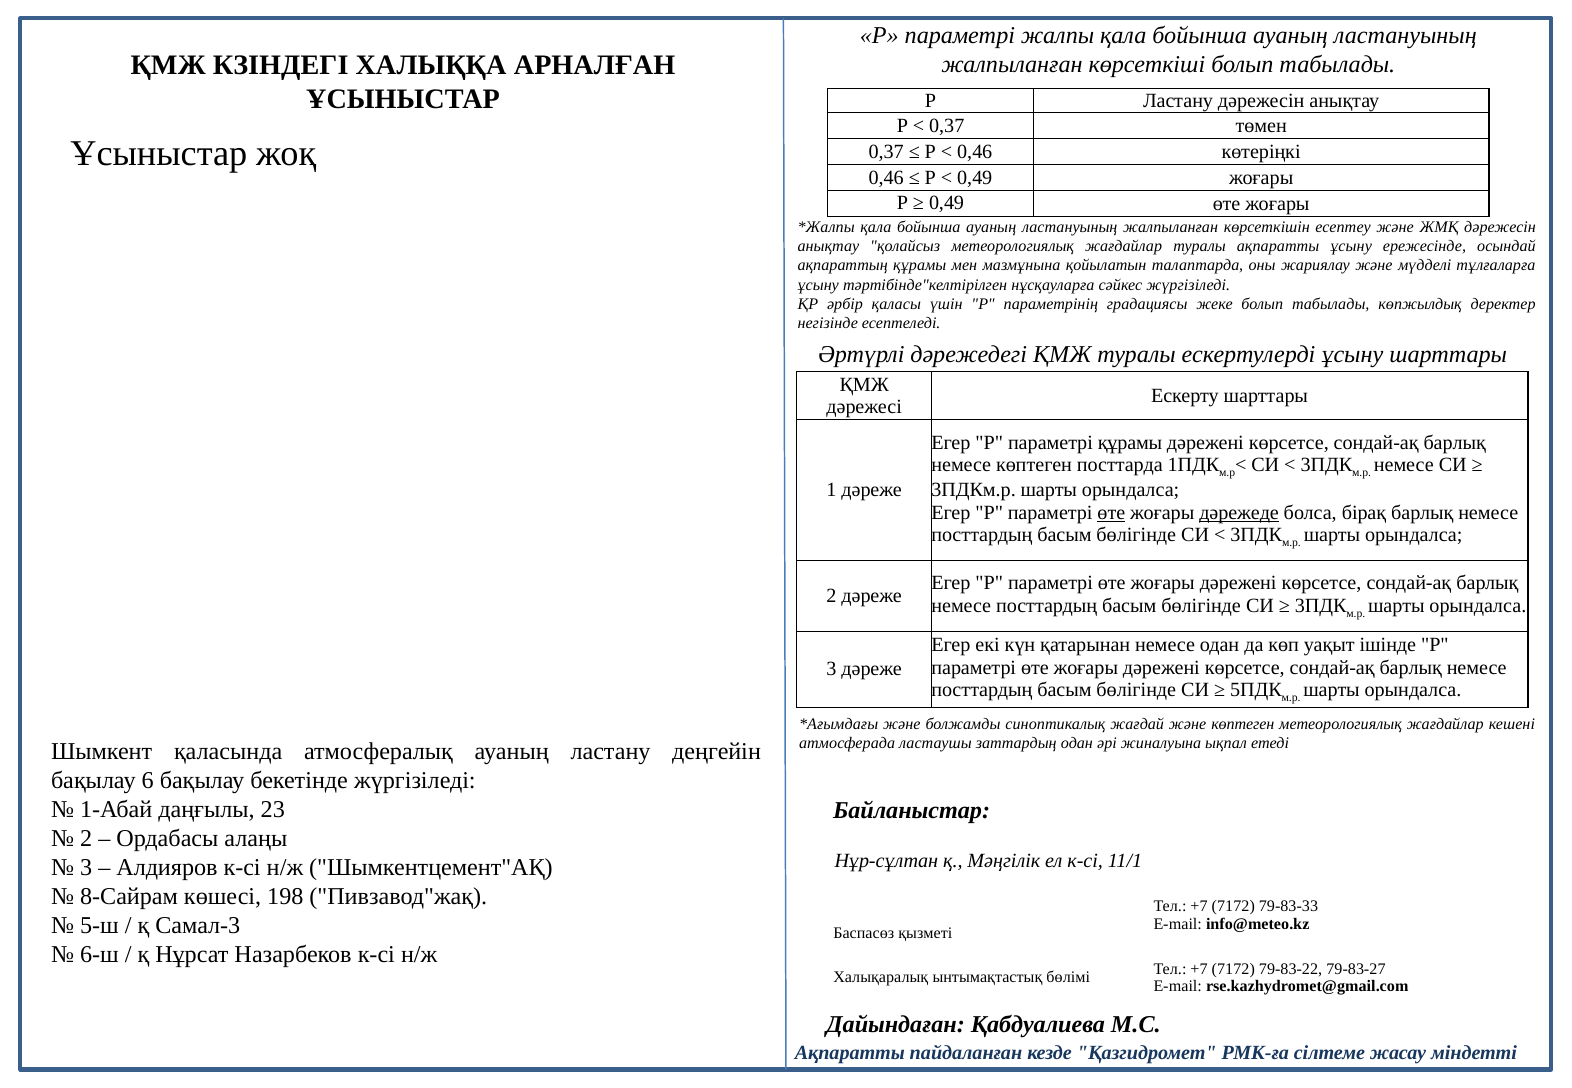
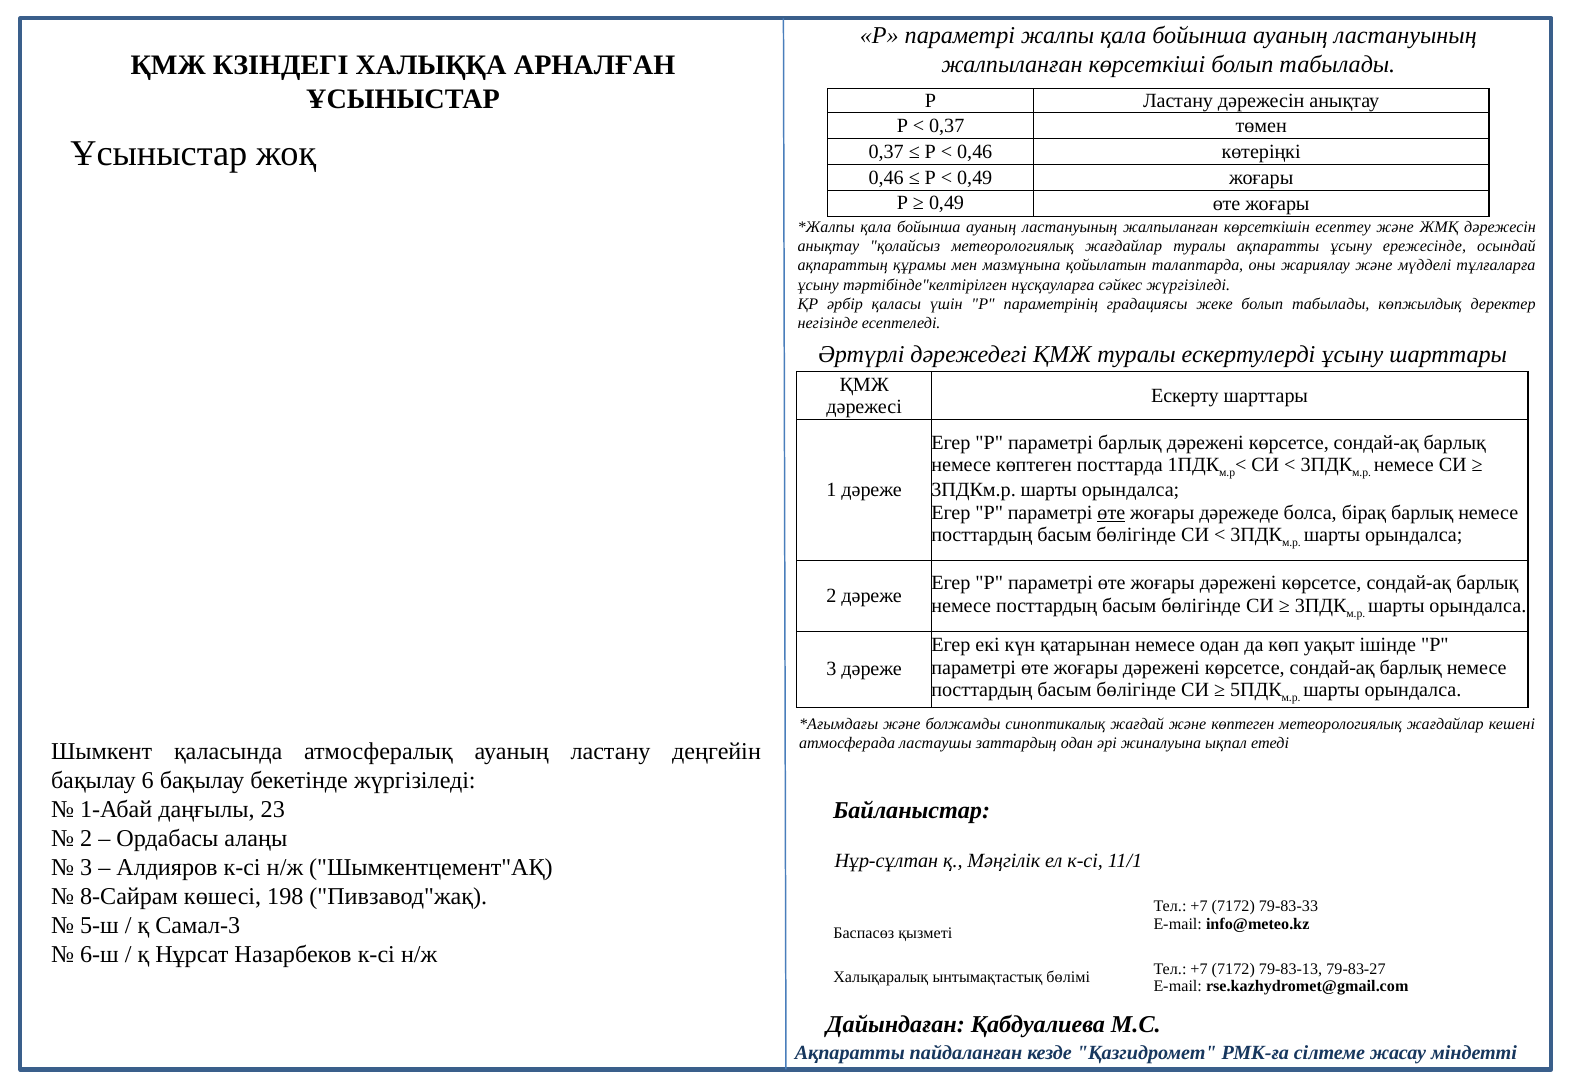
параметрі құрамы: құрамы -> барлық (1130, 443)
дәрежеде underline: present -> none (1239, 513)
79-83-22: 79-83-22 -> 79-83-13 (1291, 969)
